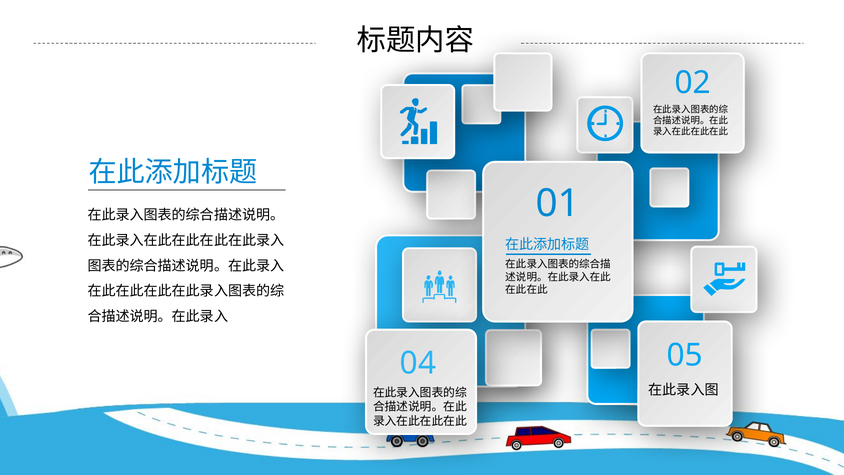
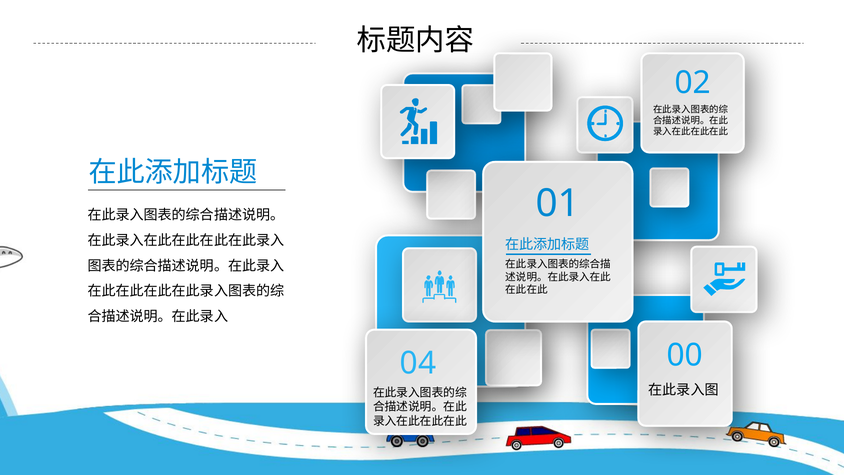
05: 05 -> 00 (685, 355)
